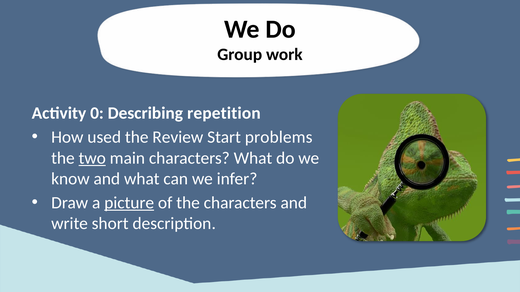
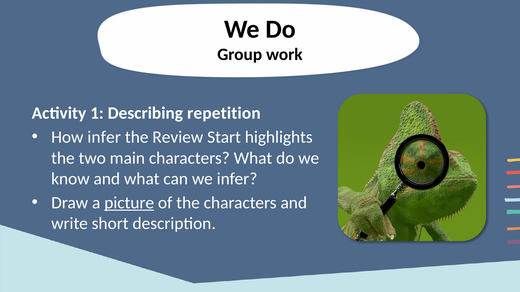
0: 0 -> 1 (97, 113)
How used: used -> infer (104, 137)
problems: problems -> highlights (279, 137)
two underline: present -> none (92, 158)
